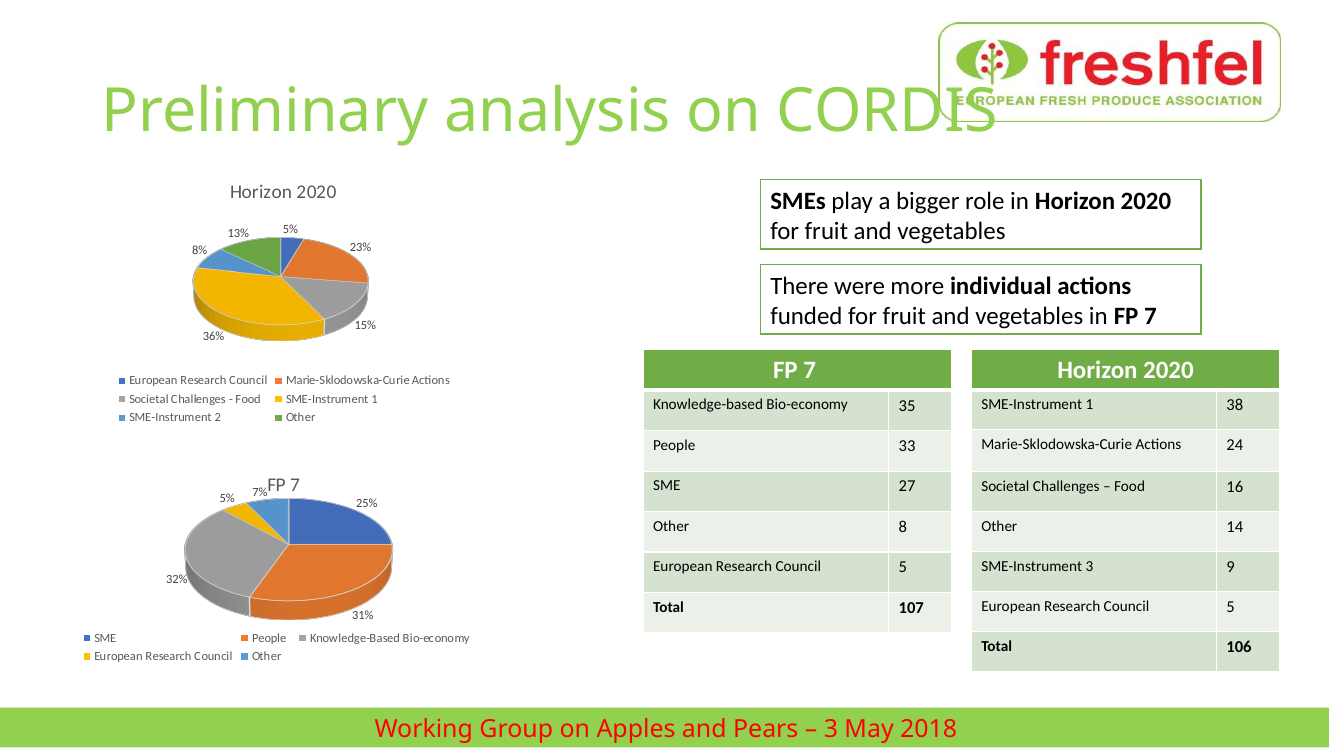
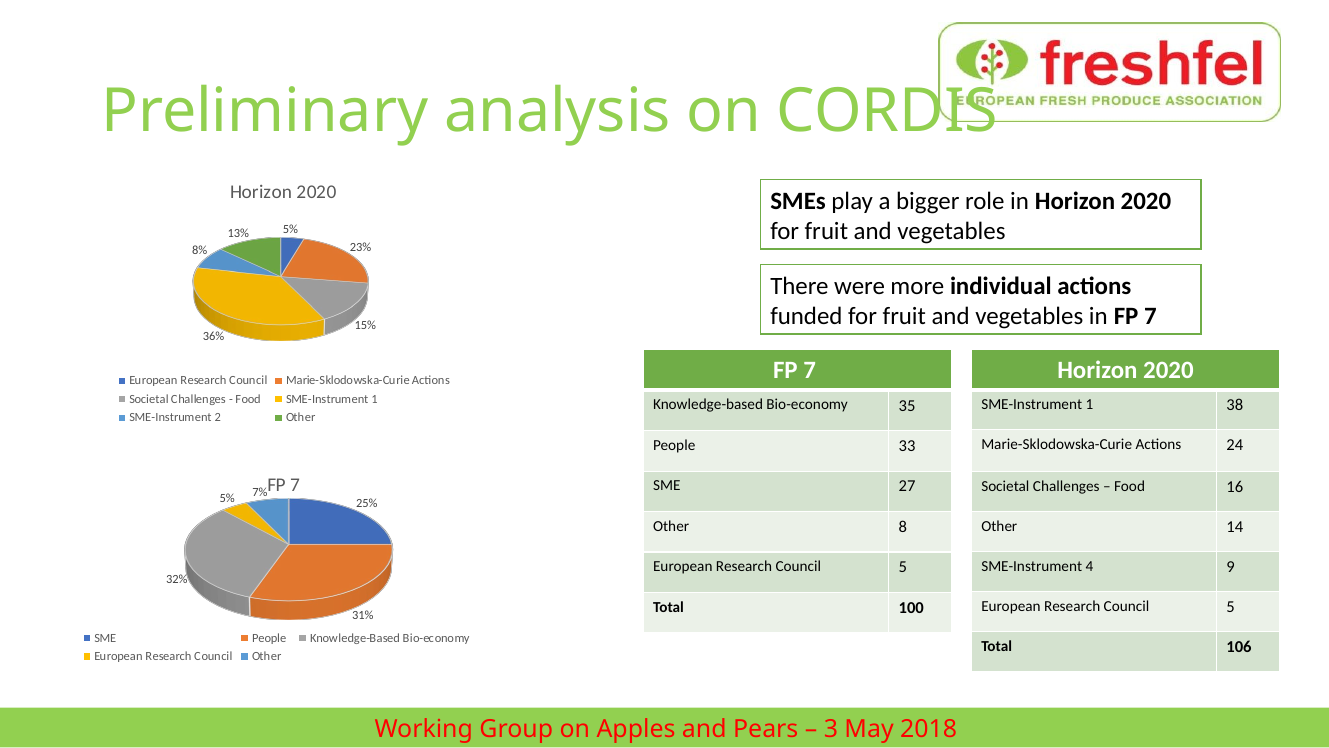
SME-Instrument 3: 3 -> 4 (1089, 566)
107: 107 -> 100 (911, 607)
